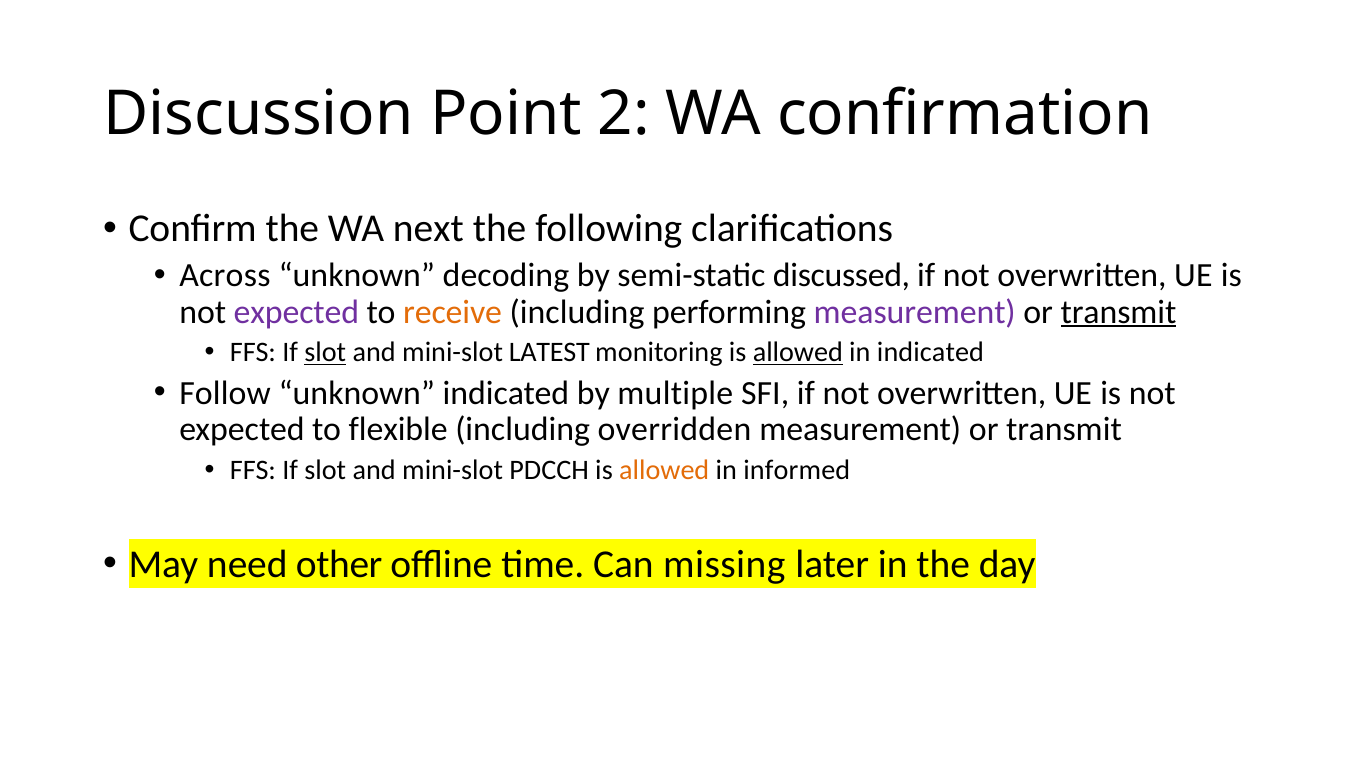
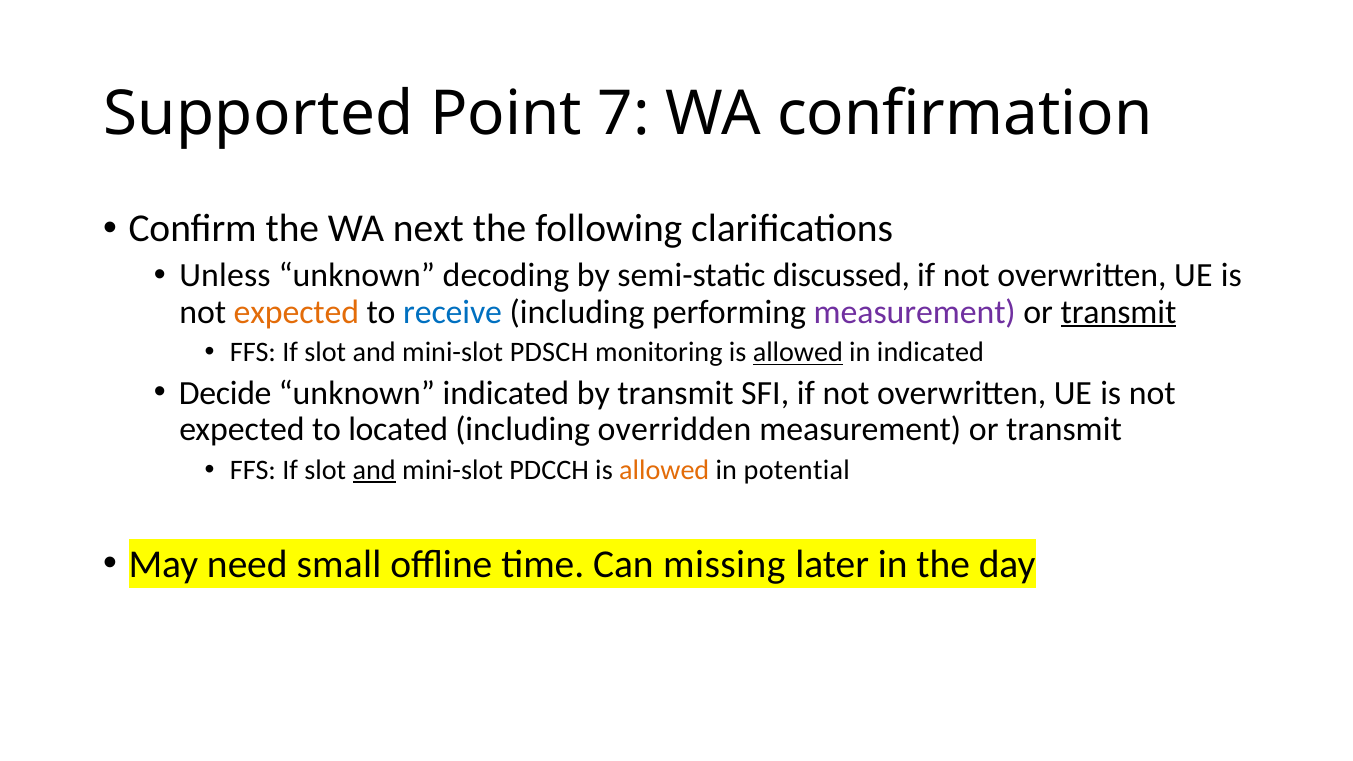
Discussion: Discussion -> Supported (258, 114)
2: 2 -> 7 (624, 114)
Across: Across -> Unless (225, 275)
expected colour: purple -> orange (296, 312)
receive colour: orange -> blue (453, 312)
slot underline: present -> none (325, 352)
LATEST: LATEST -> PDSCH (549, 352)
Follow: Follow -> Decide (225, 393)
by multiple: multiple -> transmit (676, 393)
flexible: flexible -> located (398, 429)
and underline: none -> present (374, 470)
informed: informed -> potential (797, 470)
other: other -> small (339, 564)
